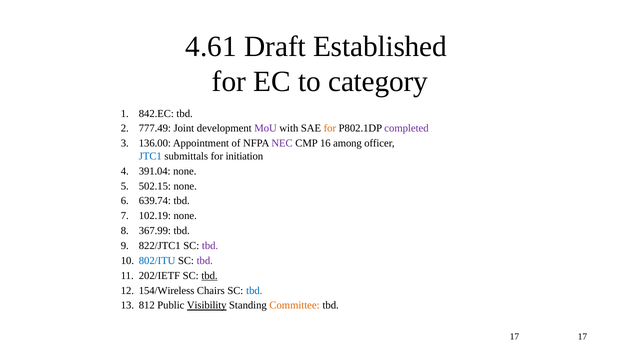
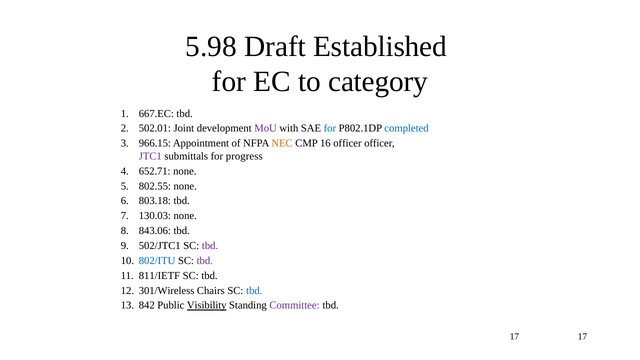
4.61: 4.61 -> 5.98 (211, 46)
842.EC: 842.EC -> 667.EC (156, 114)
777.49: 777.49 -> 502.01 (155, 128)
for colour: orange -> blue (330, 128)
completed colour: purple -> blue (406, 128)
136.00: 136.00 -> 966.15 (155, 143)
NEC colour: purple -> orange (282, 143)
16 among: among -> officer (347, 143)
JTC1 colour: blue -> purple (150, 156)
initiation: initiation -> progress (244, 156)
391.04: 391.04 -> 652.71 (155, 171)
502.15: 502.15 -> 802.55 (155, 186)
639.74: 639.74 -> 803.18 (155, 201)
102.19: 102.19 -> 130.03 (155, 216)
367.99: 367.99 -> 843.06 (155, 231)
822/JTC1: 822/JTC1 -> 502/JTC1 (160, 246)
202/IETF: 202/IETF -> 811/IETF (159, 276)
tbd underline: present -> none (210, 276)
154/Wireless: 154/Wireless -> 301/Wireless (167, 291)
812: 812 -> 842 (147, 305)
Committee colour: orange -> purple (295, 305)
